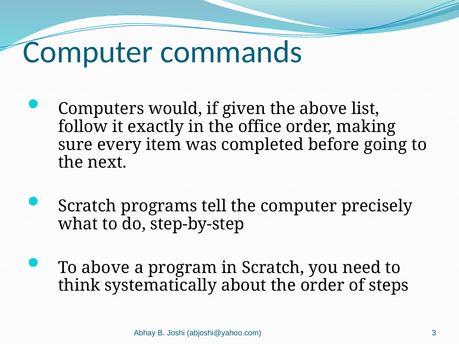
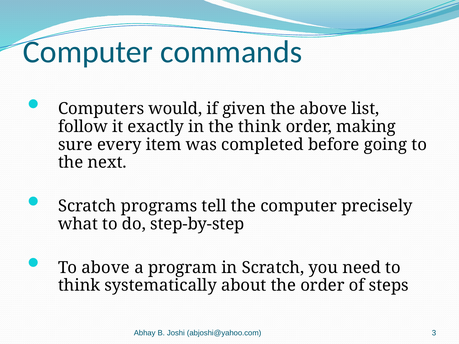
the office: office -> think (260, 127)
